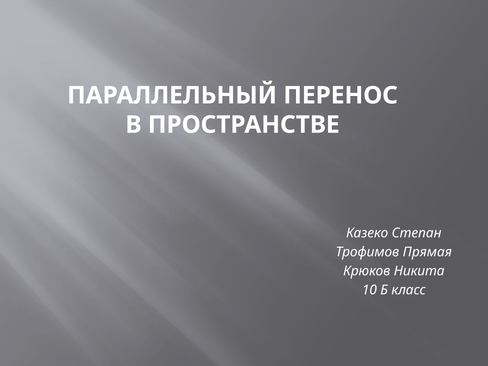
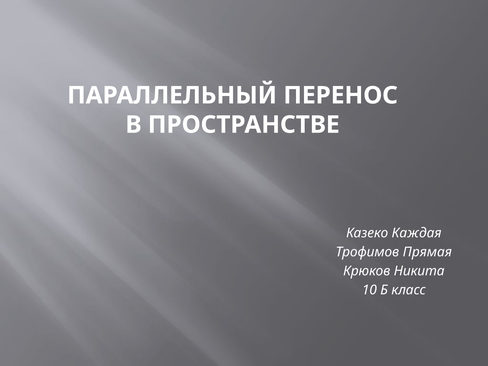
Степан: Степан -> Каждая (417, 233)
